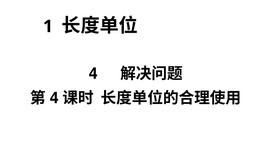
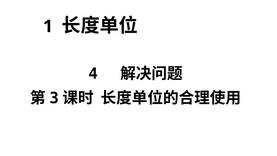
4: 4 -> 3 (54, 98)
